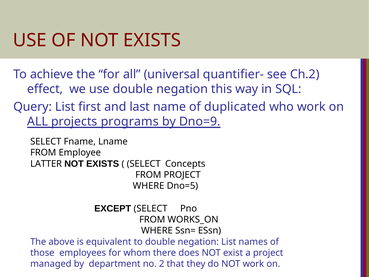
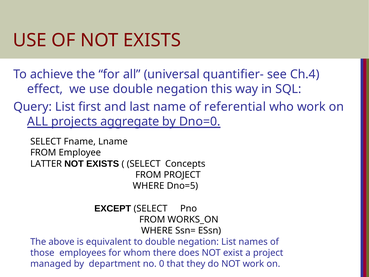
Ch.2: Ch.2 -> Ch.4 (305, 74)
duplicated: duplicated -> referential (235, 107)
programs: programs -> aggregate (130, 122)
Dno=9: Dno=9 -> Dno=0 (200, 122)
2: 2 -> 0 (162, 264)
